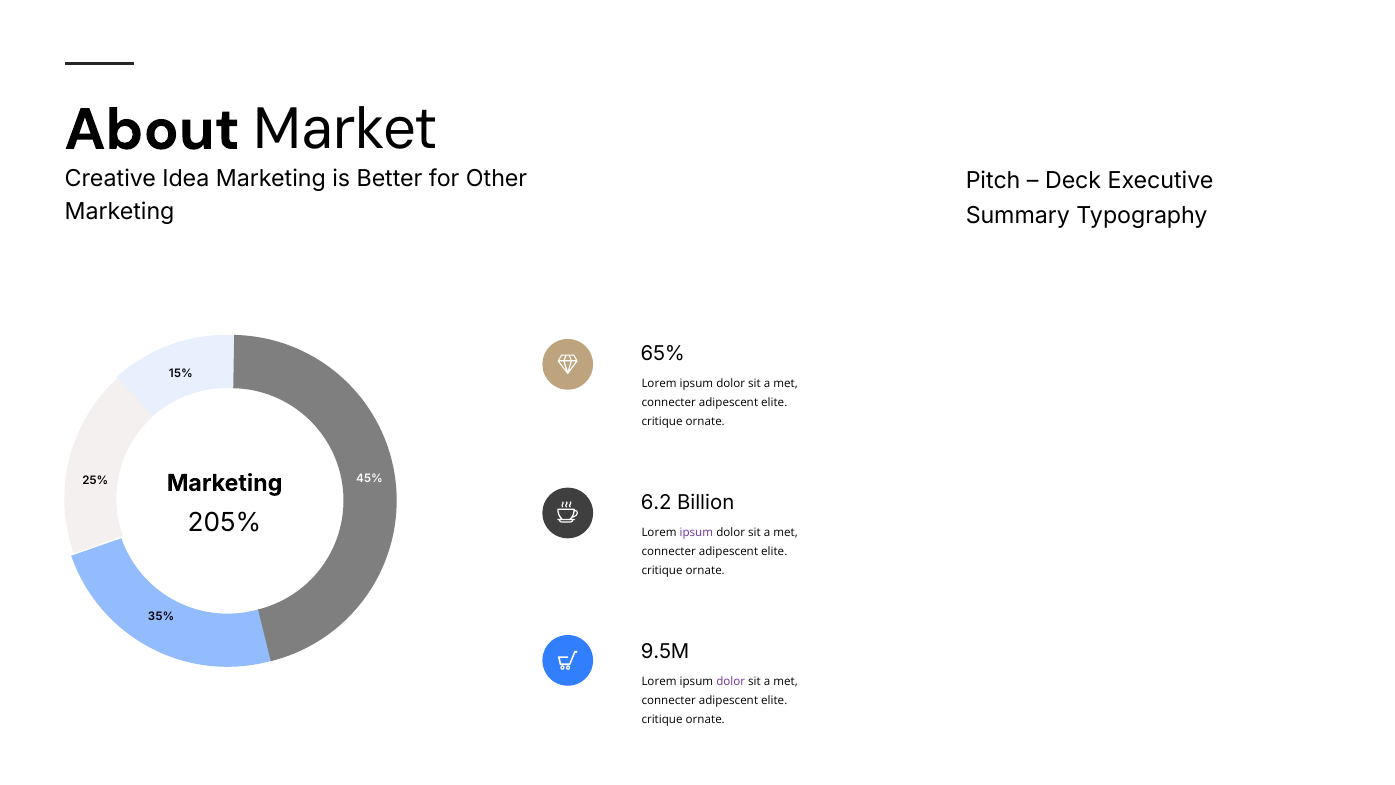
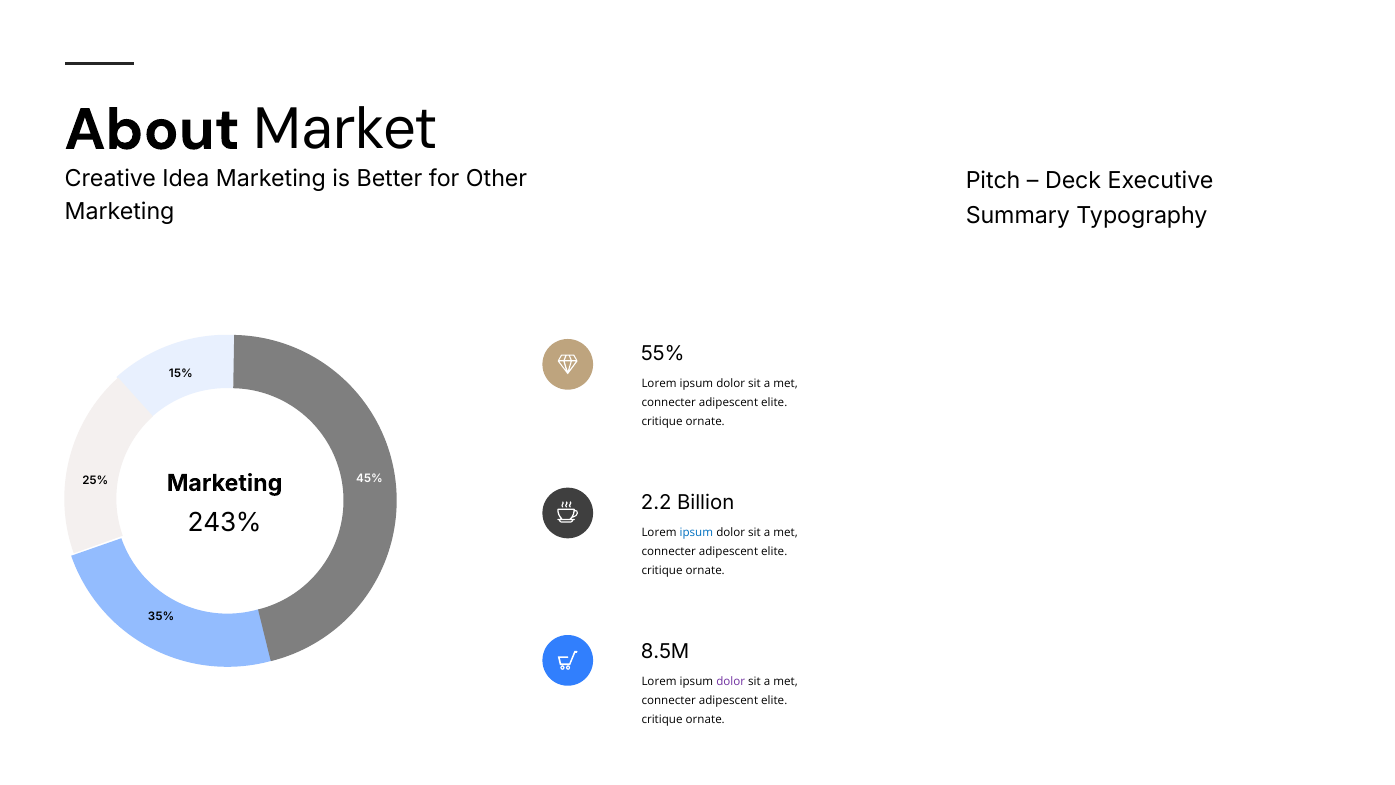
65%: 65% -> 55% (663, 353)
6.2: 6.2 -> 2.2 (656, 502)
205%: 205% -> 243% (225, 523)
ipsum colour: purple -> blue (696, 532)
9.5M: 9.5M -> 8.5M (665, 651)
